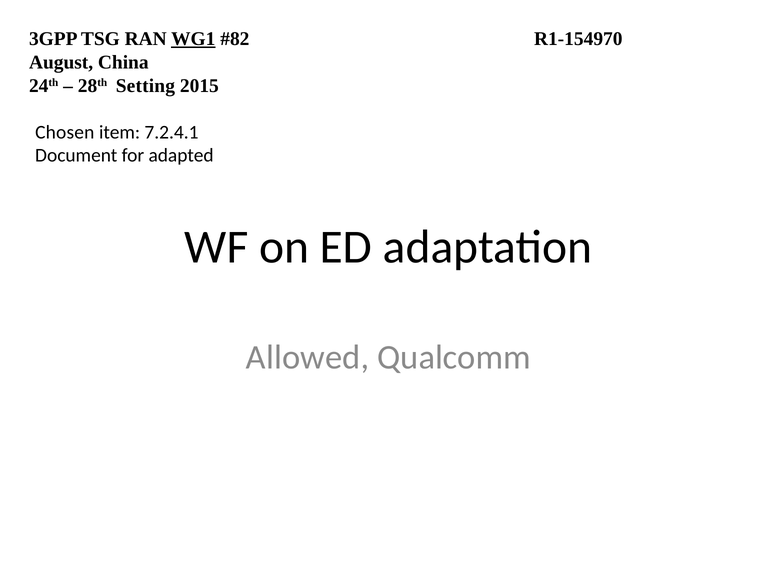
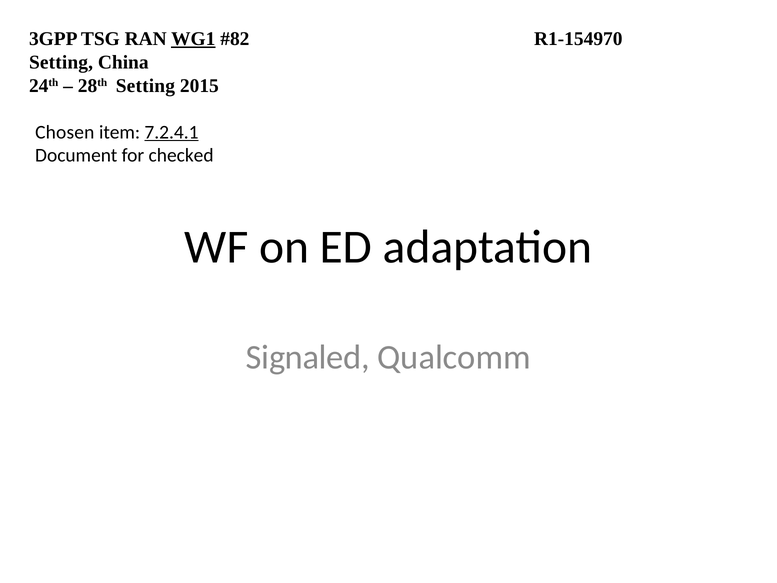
August: August -> Setting (61, 62)
7.2.4.1 underline: none -> present (171, 132)
adapted: adapted -> checked (181, 155)
Allowed: Allowed -> Signaled (308, 357)
